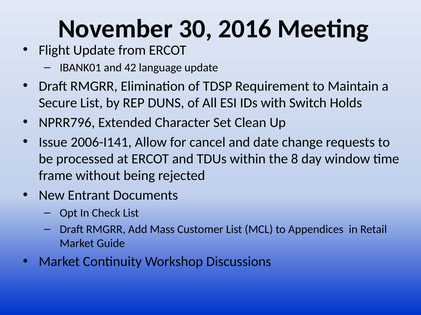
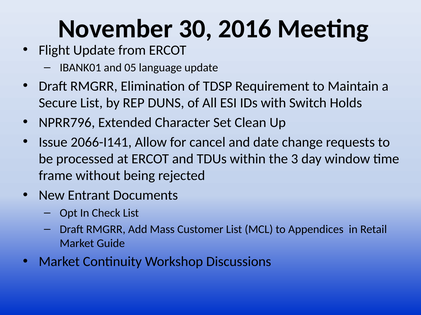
42: 42 -> 05 (130, 68)
2006-I141: 2006-I141 -> 2066-I141 (101, 142)
8: 8 -> 3 (295, 159)
